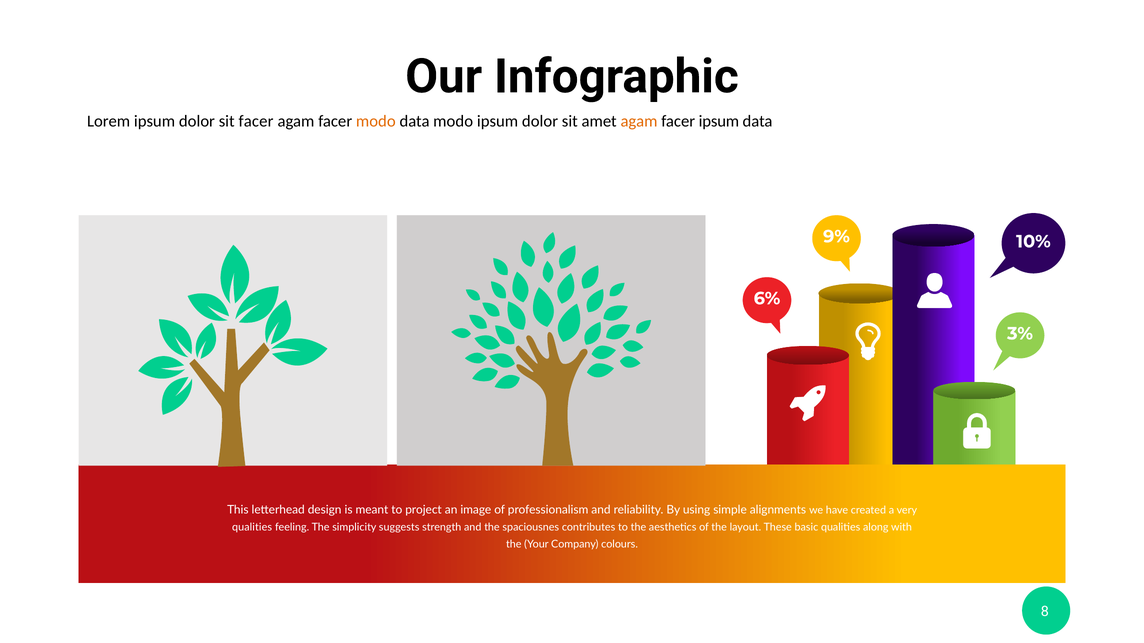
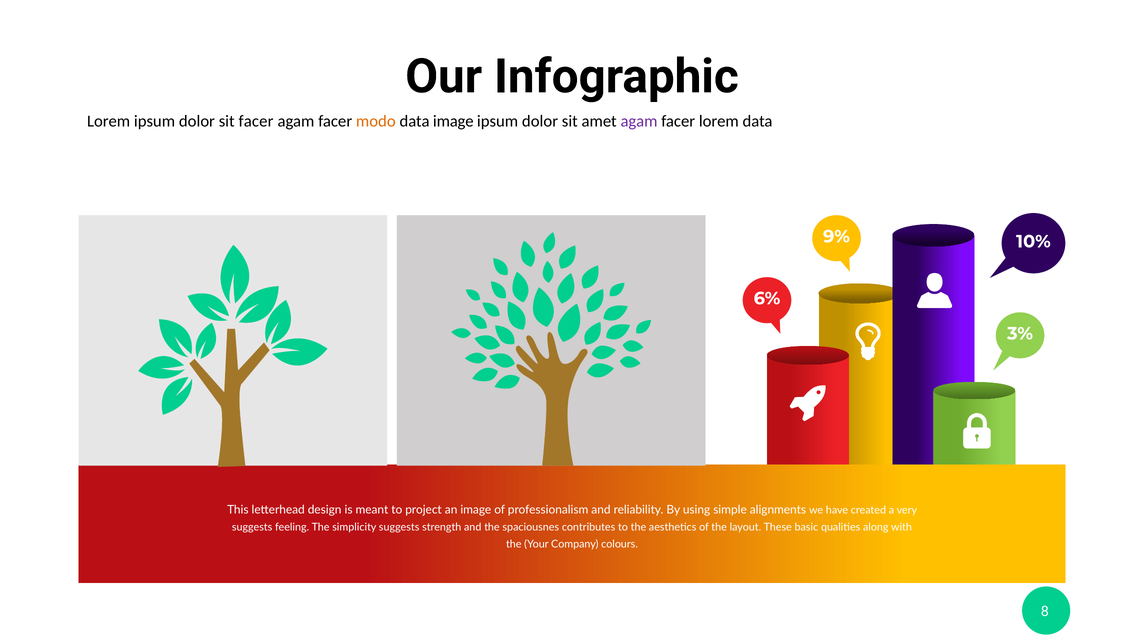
data modo: modo -> image (453, 121)
agam colour: orange -> purple (639, 121)
facer ipsum: ipsum -> lorem (719, 121)
qualities: qualities -> suggests (252, 528)
